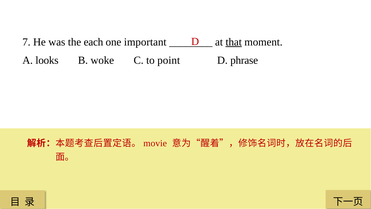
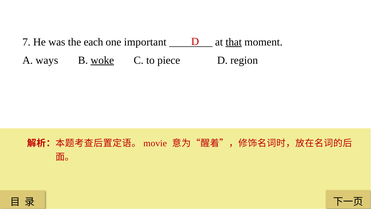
looks: looks -> ways (47, 60)
woke underline: none -> present (102, 60)
point: point -> piece (169, 60)
phrase: phrase -> region (244, 60)
